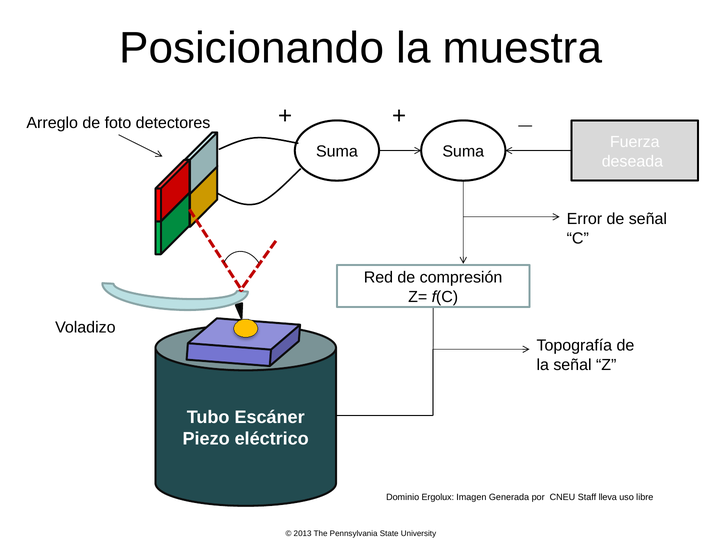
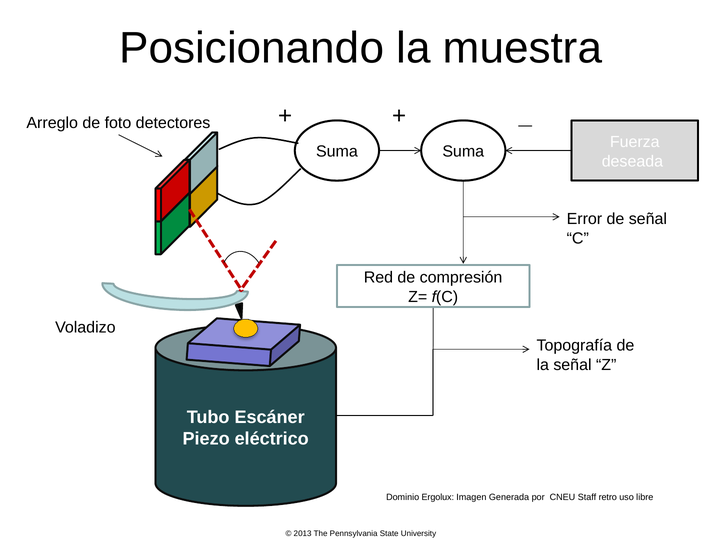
lleva: lleva -> retro (608, 497)
